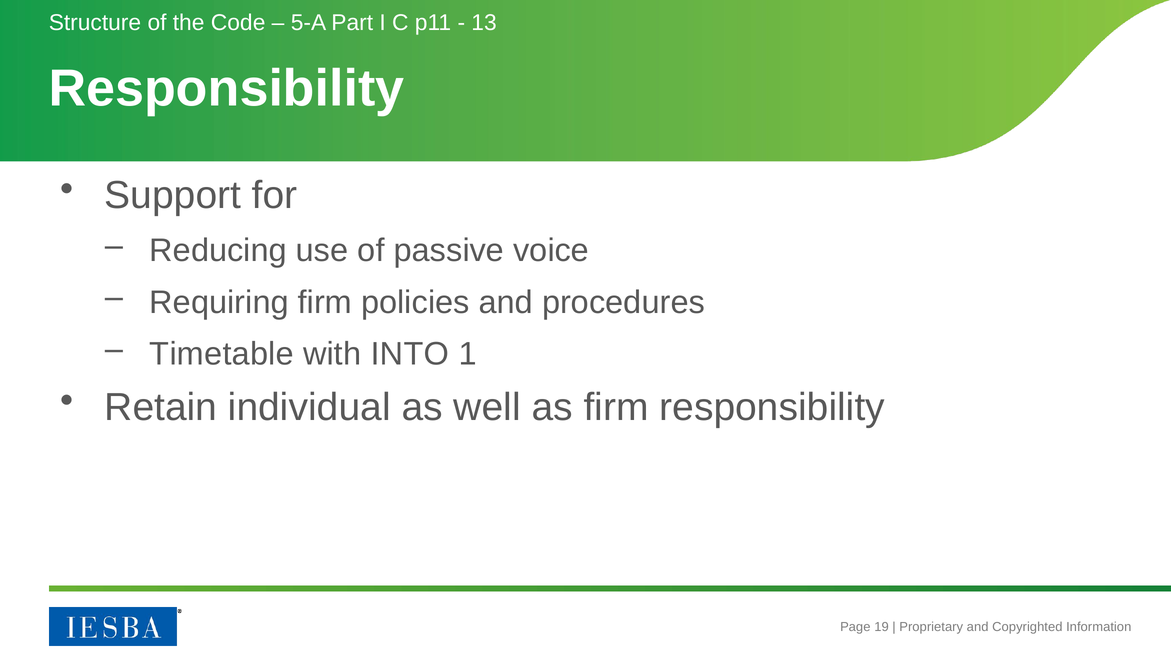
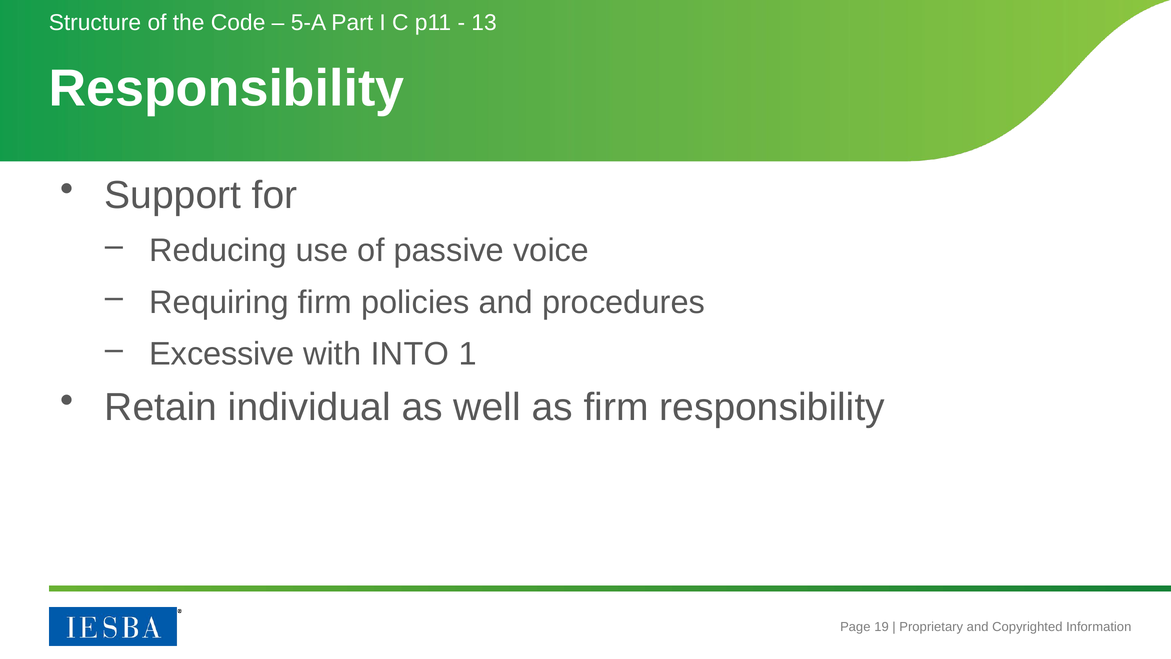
Timetable: Timetable -> Excessive (222, 354)
